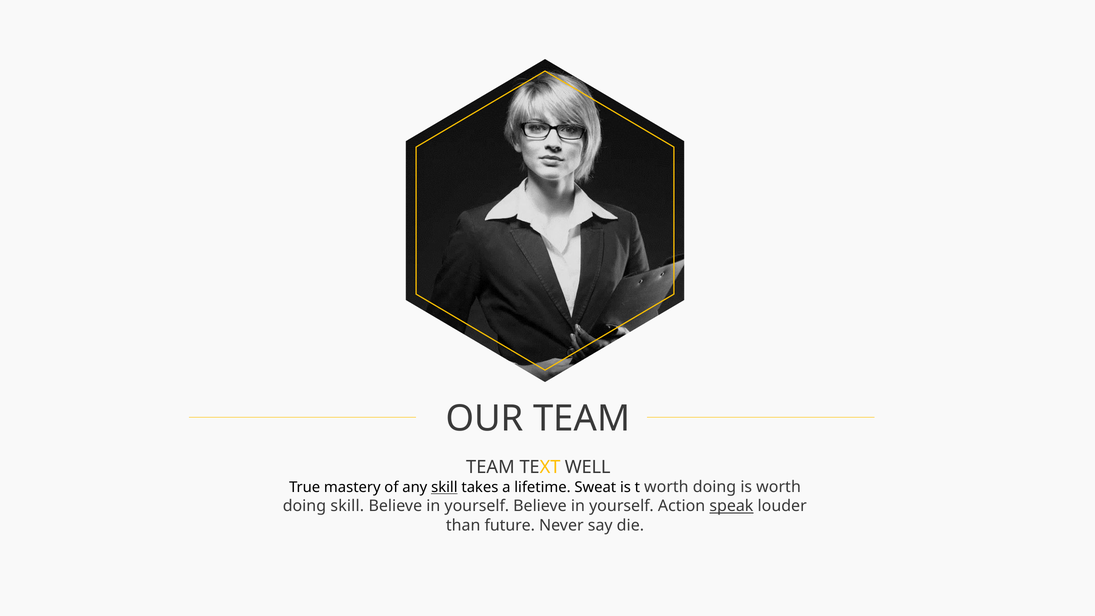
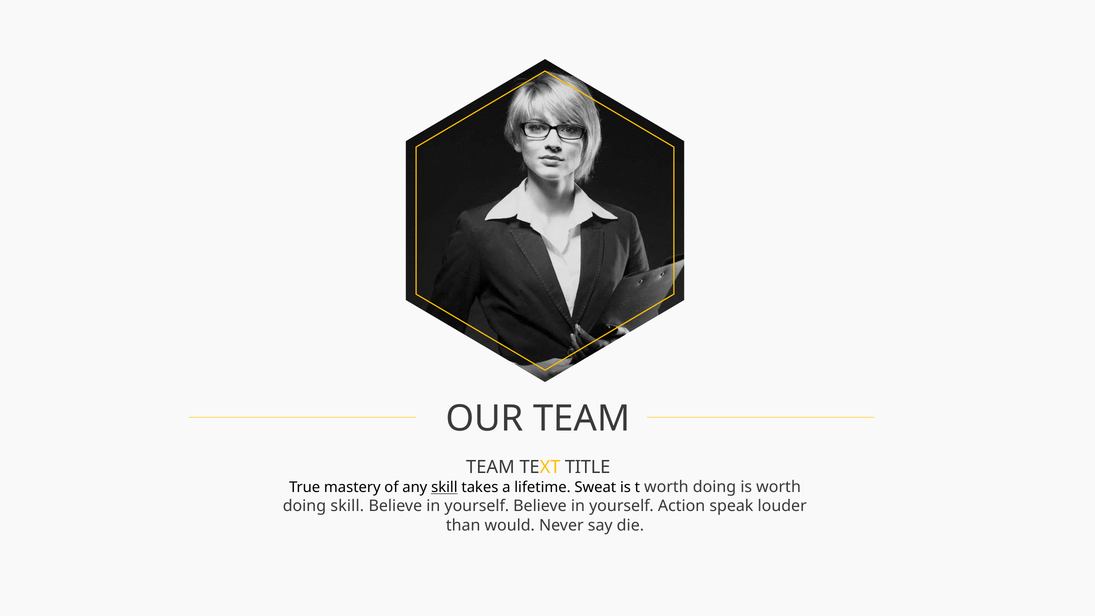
WELL: WELL -> TITLE (588, 467)
speak underline: present -> none (731, 506)
future: future -> would (510, 525)
